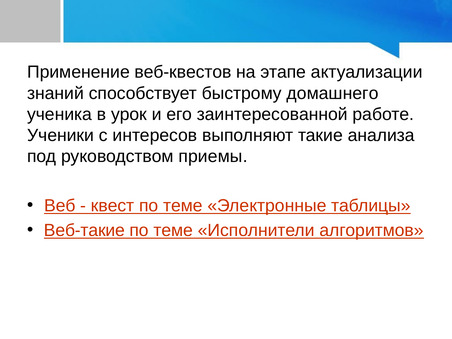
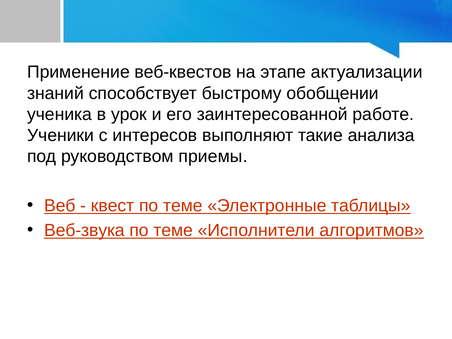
домашнего: домашнего -> обобщении (333, 93)
Веб-такие: Веб-такие -> Веб-звука (84, 230)
